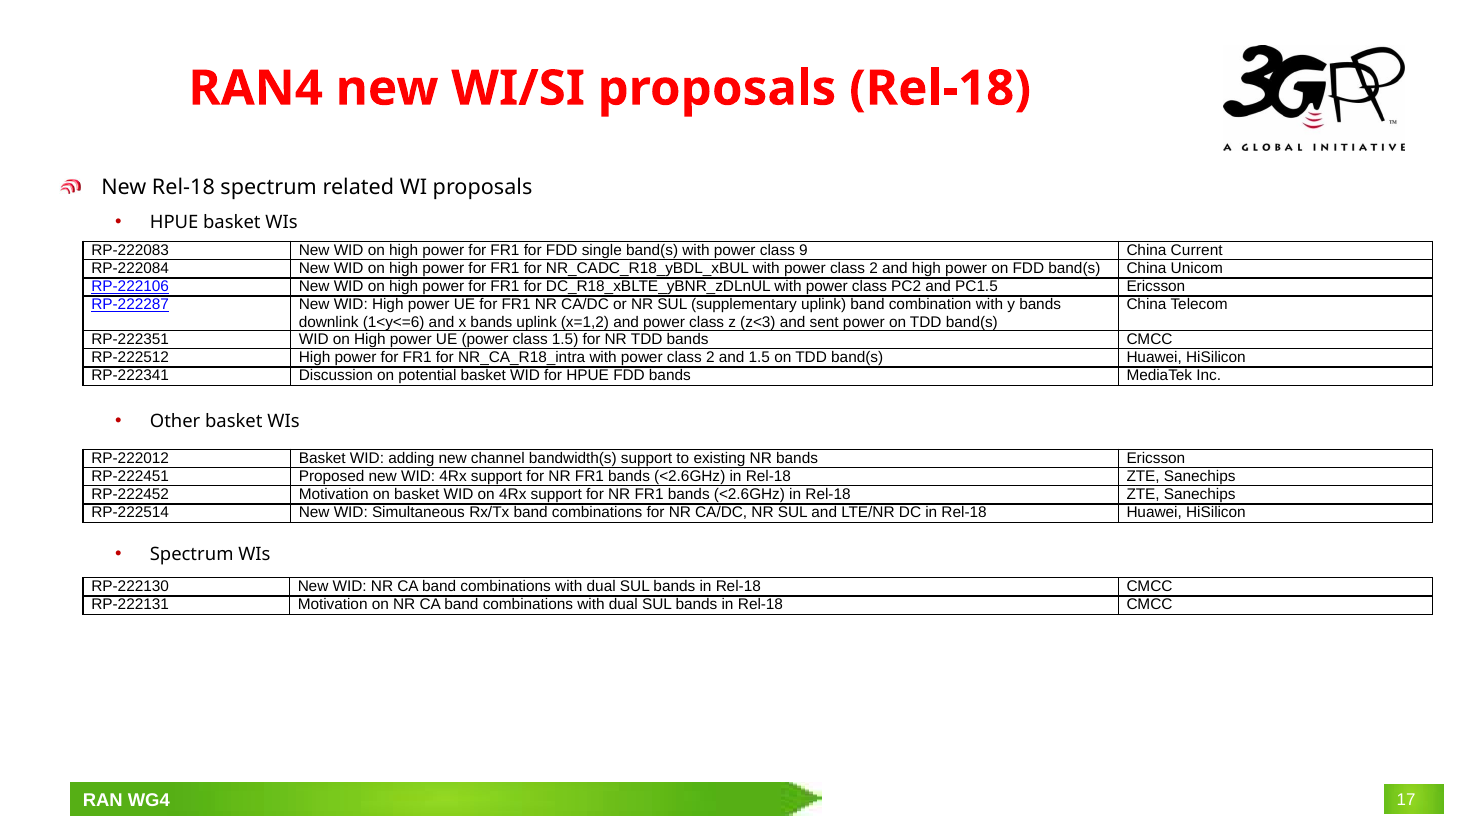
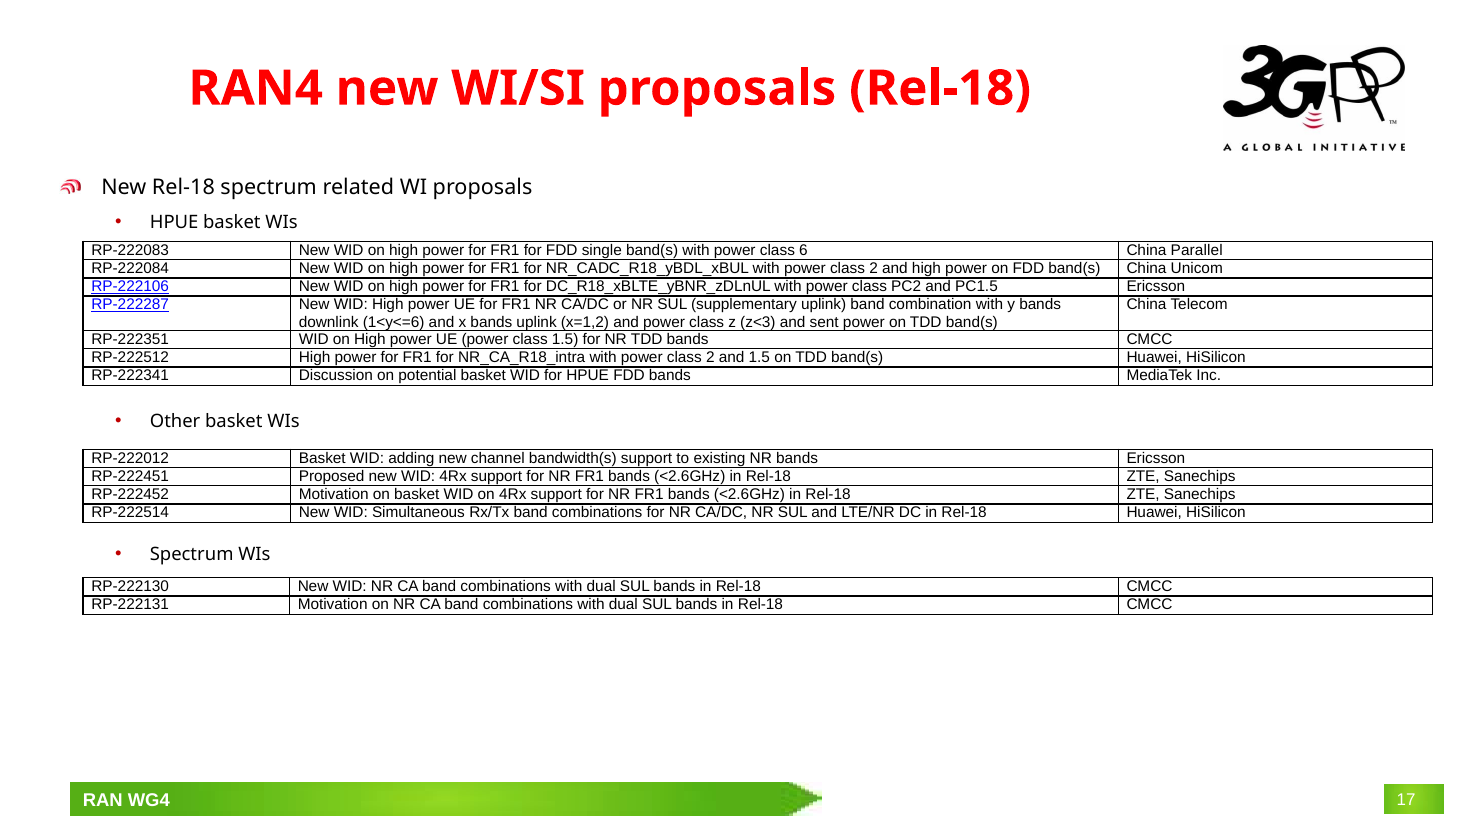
9: 9 -> 6 (803, 250)
Current: Current -> Parallel (1197, 250)
